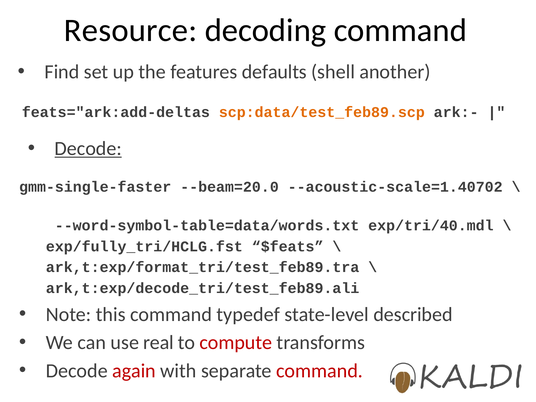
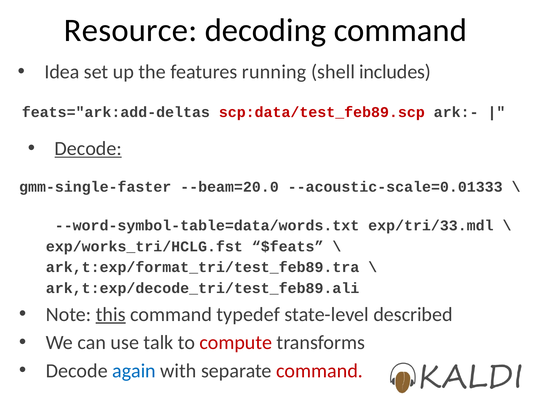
Find: Find -> Idea (62, 72)
defaults: defaults -> running (274, 72)
another: another -> includes (395, 72)
scp:data/test_feb89.scp colour: orange -> red (322, 112)
--acoustic-scale=1.40702: --acoustic-scale=1.40702 -> --acoustic-scale=0.01333 (395, 187)
exp/tri/40.mdl: exp/tri/40.mdl -> exp/tri/33.mdl (431, 226)
exp/fully_tri/HCLG.fst: exp/fully_tri/HCLG.fst -> exp/works_tri/HCLG.fst (144, 246)
this underline: none -> present (111, 314)
real: real -> talk (158, 343)
again colour: red -> blue (134, 371)
